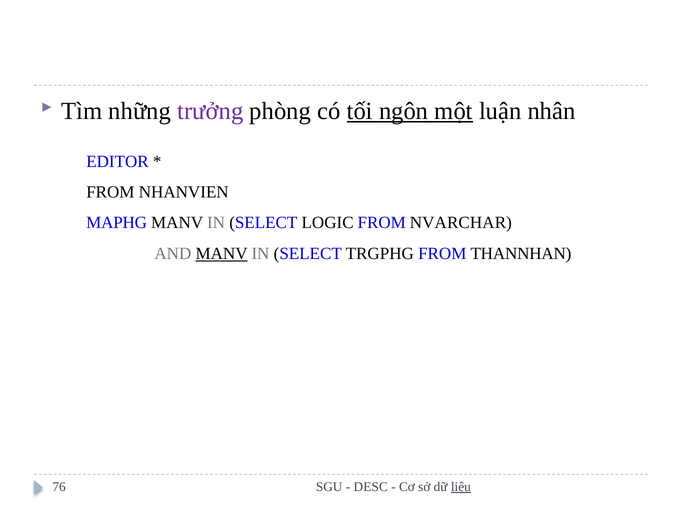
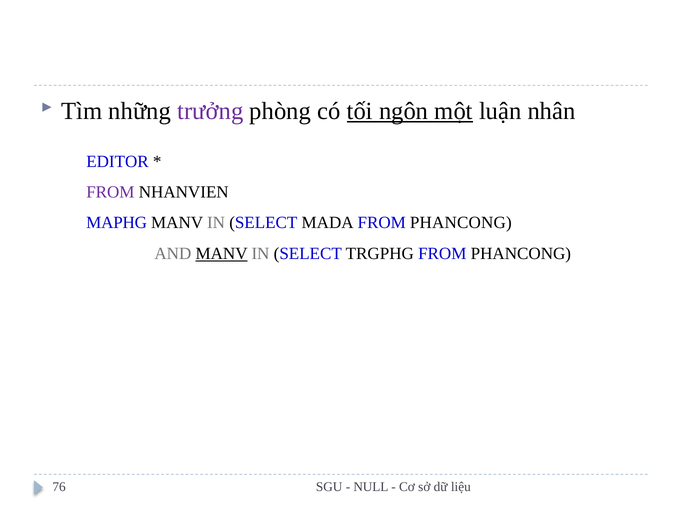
FROM colour: black -> purple (110, 192)
LOGIC: LOGIC -> MADA (328, 223)
NVARCHAR: NVARCHAR -> PHANCONG (461, 223)
TRGPHG FROM THANNHAN: THANNHAN -> PHANCONG (521, 253)
DESC: DESC -> NULL (371, 486)
liệu underline: present -> none (461, 486)
